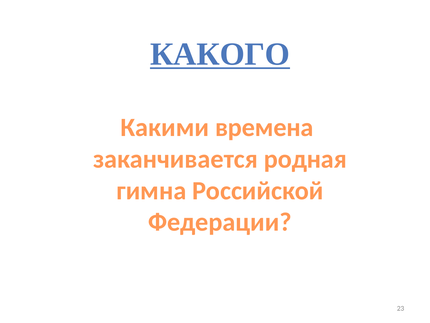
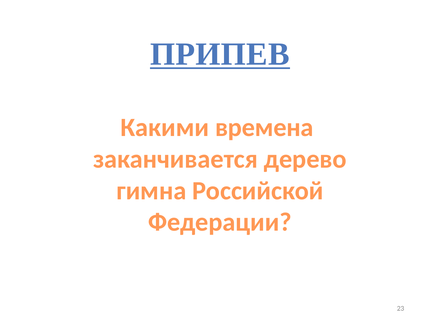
КАКОГО: КАКОГО -> ПРИПЕВ (220, 54)
родная: родная -> дерево (305, 159)
